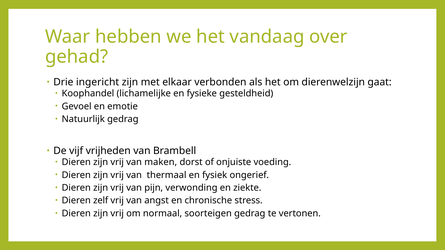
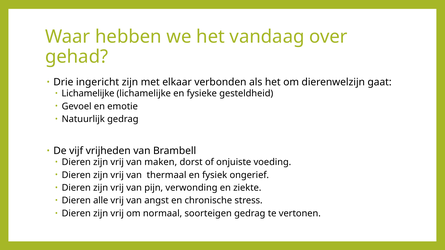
Koophandel: Koophandel -> Lichamelijke (88, 94)
zelf: zelf -> alle (101, 201)
